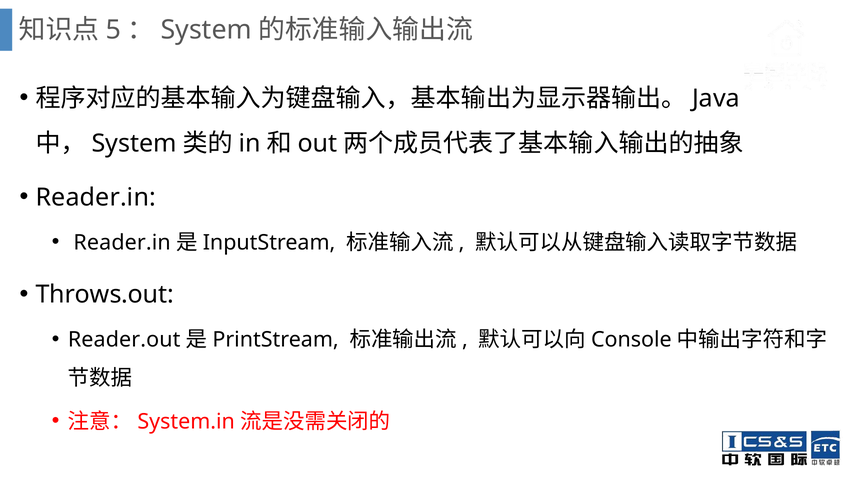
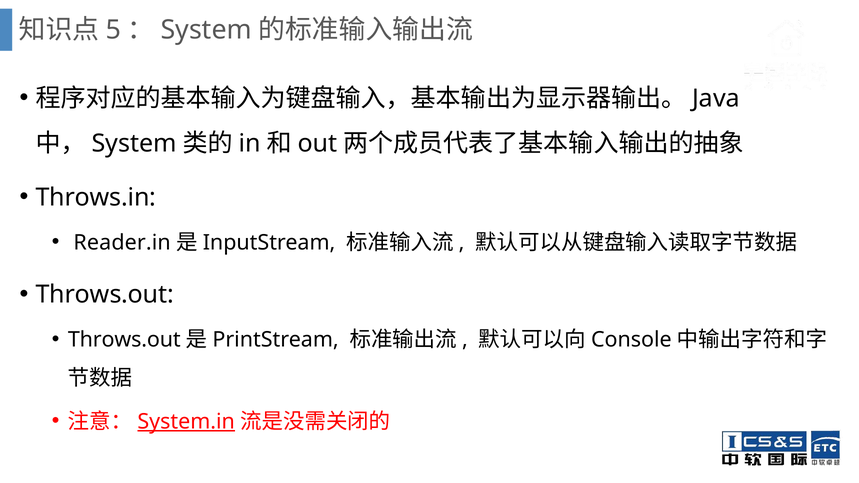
Reader.in: Reader.in -> Throws.in (96, 198)
Reader.out: Reader.out -> Throws.out (124, 340)
System.in underline: none -> present (186, 422)
